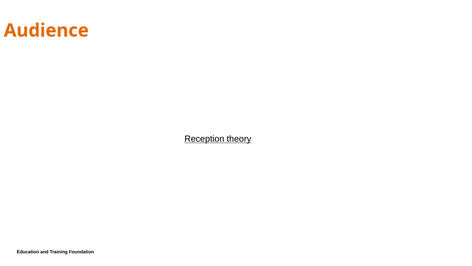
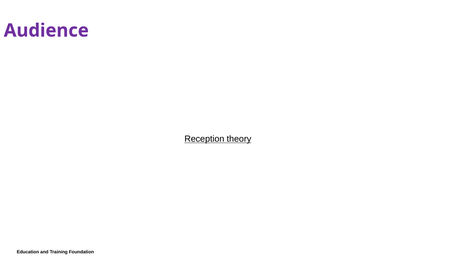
Audience colour: orange -> purple (46, 30)
